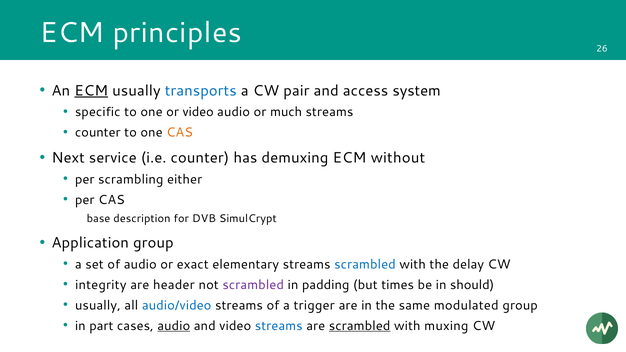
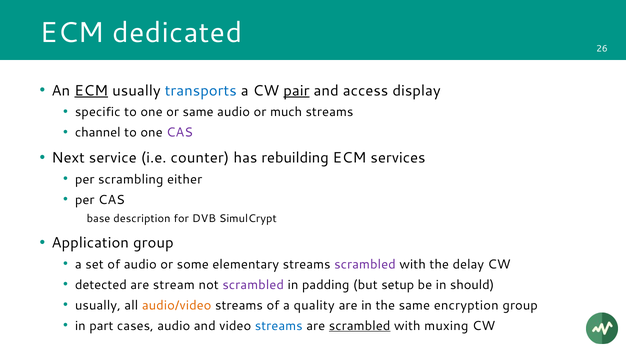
principles: principles -> dedicated (177, 33)
pair underline: none -> present (296, 91)
system: system -> display (417, 91)
or video: video -> same (198, 112)
counter: counter -> channel (98, 133)
CAS colour: orange -> purple (180, 133)
demuxing: demuxing -> rebuilding (295, 158)
without: without -> services (398, 158)
exact: exact -> some (193, 264)
scrambled colour: blue -> purple (365, 264)
integrity: integrity -> detected (101, 285)
header: header -> stream (174, 285)
times: times -> setup (398, 285)
audio/video colour: blue -> orange (177, 305)
trigger: trigger -> quality (314, 305)
modulated: modulated -> encryption (466, 305)
audio underline: present -> none (174, 326)
